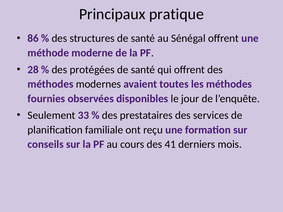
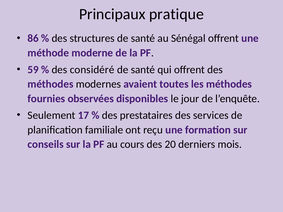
28: 28 -> 59 (33, 70)
protégées: protégées -> considéré (92, 70)
33: 33 -> 17 (83, 115)
41: 41 -> 20 (170, 145)
